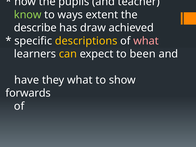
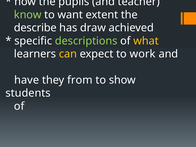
ways: ways -> want (70, 15)
descriptions colour: yellow -> light green (86, 41)
what colour: pink -> yellow (146, 41)
been: been -> work (143, 54)
they what: what -> from (80, 80)
forwards: forwards -> students (28, 93)
